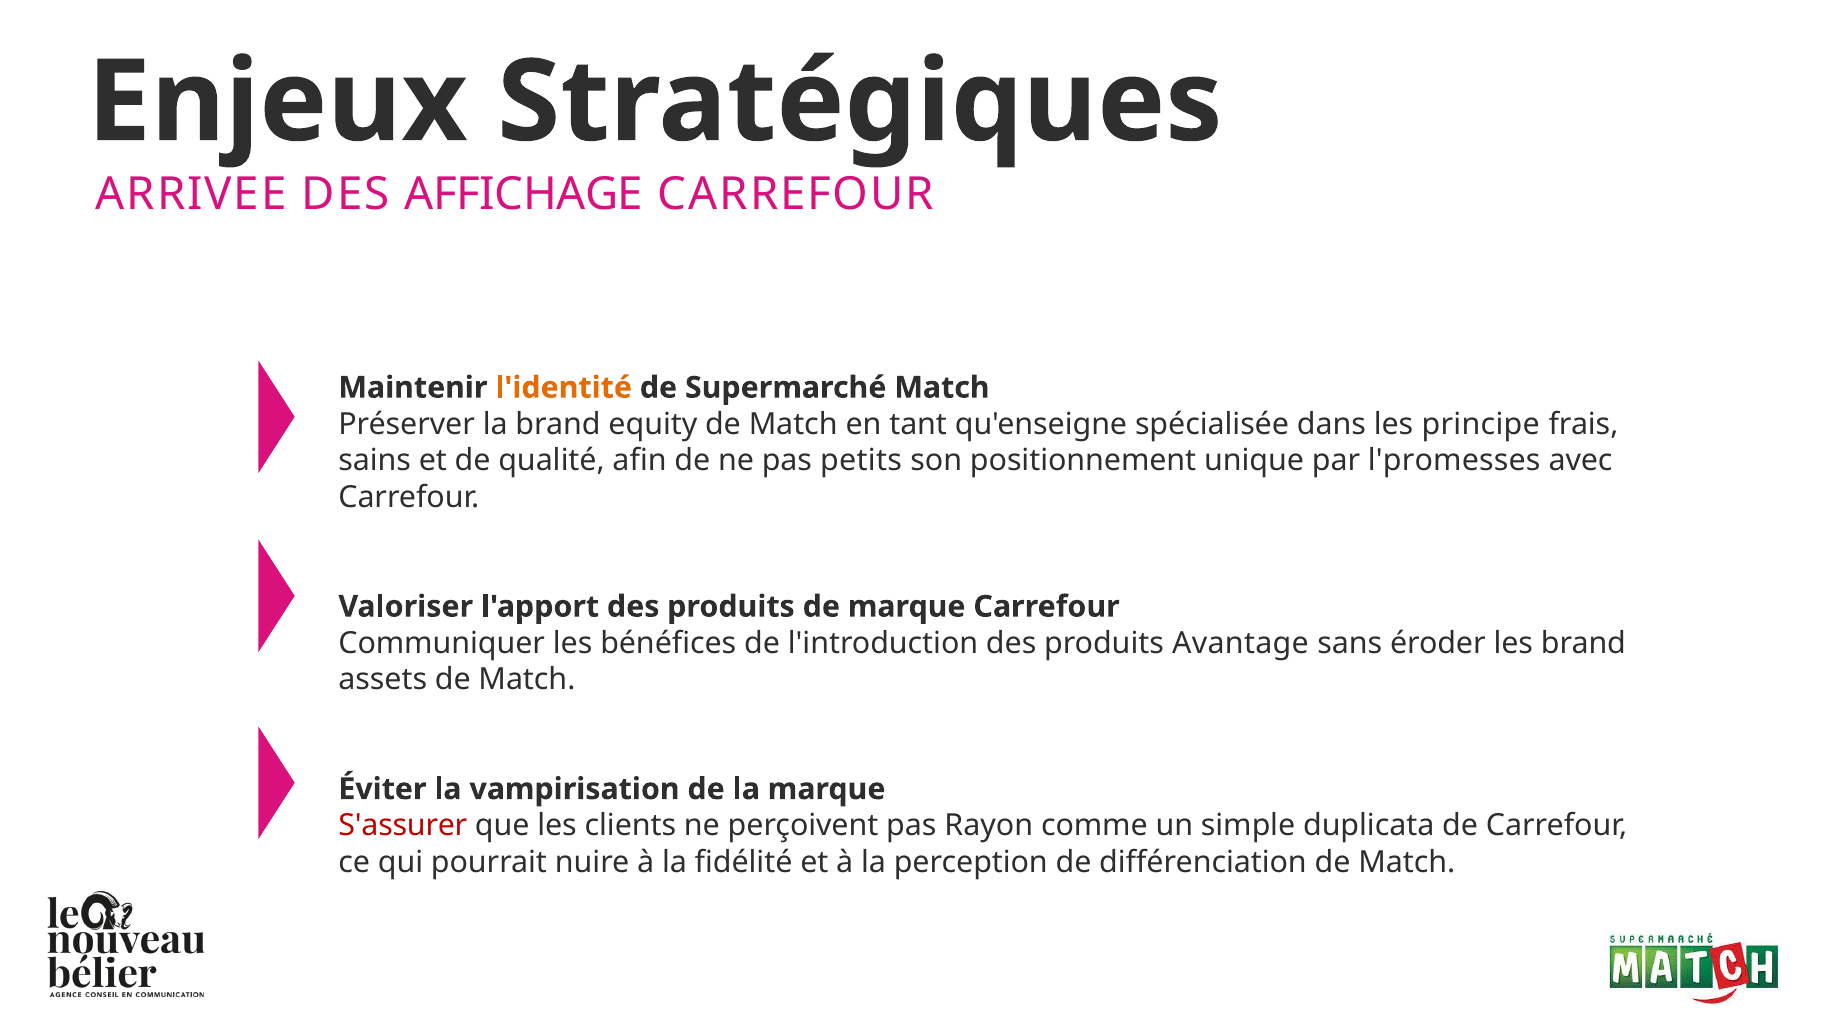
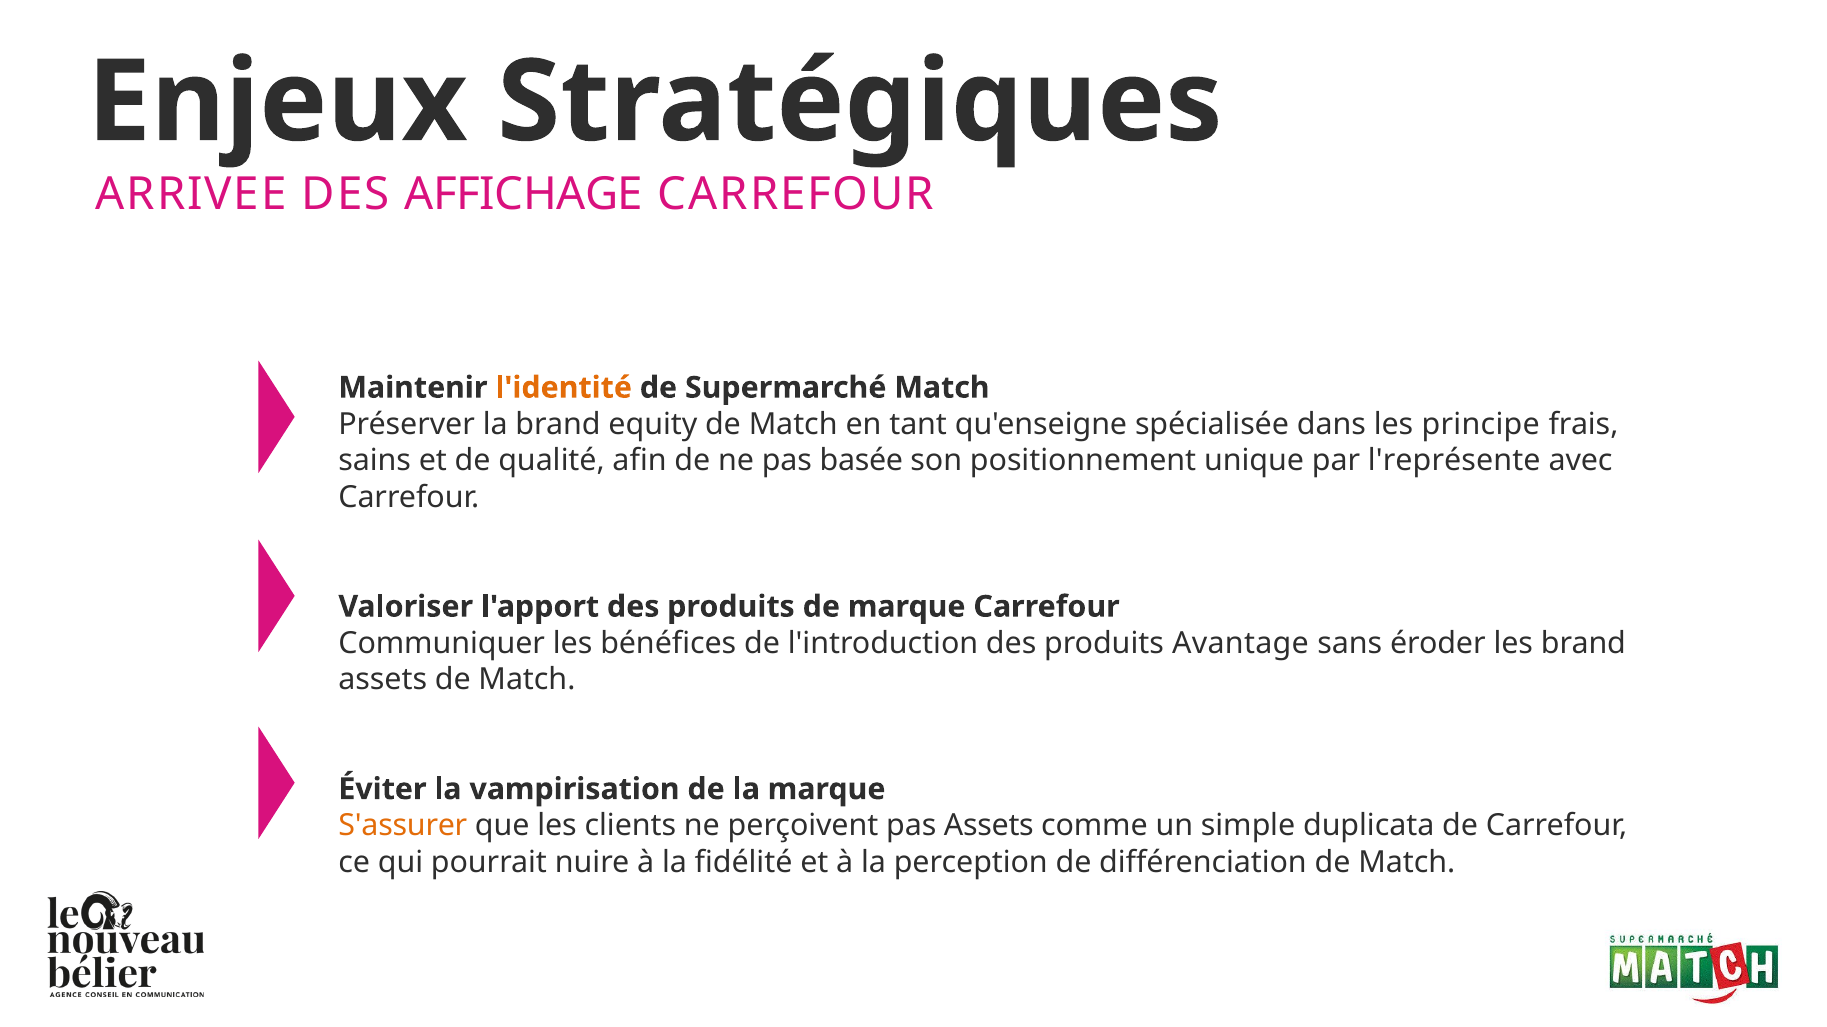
petits: petits -> basée (861, 461)
l'promesses: l'promesses -> l'représente (1454, 461)
S'assurer colour: red -> orange (403, 826)
pas Rayon: Rayon -> Assets (989, 826)
